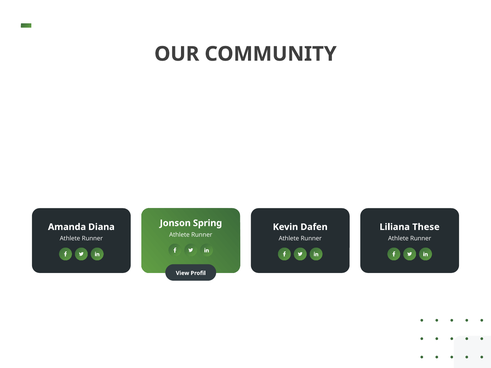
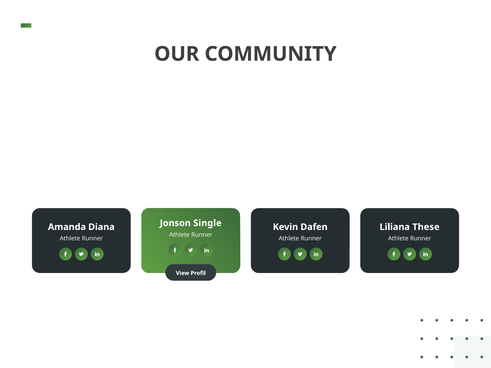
Spring: Spring -> Single (207, 223)
